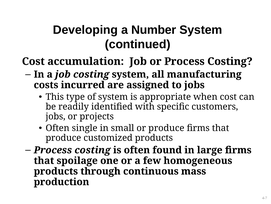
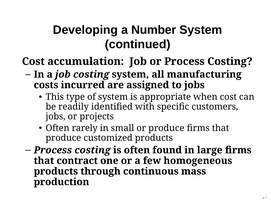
single: single -> rarely (85, 128)
spoilage: spoilage -> contract (77, 160)
